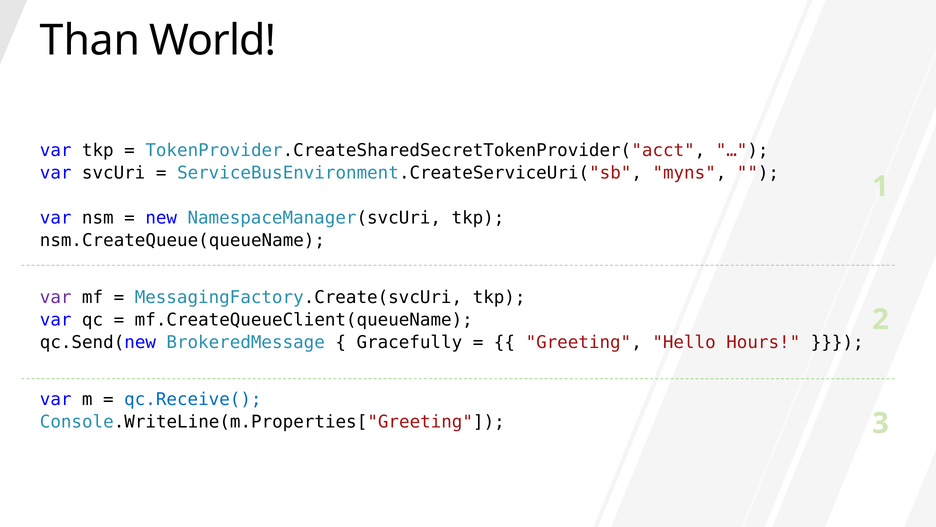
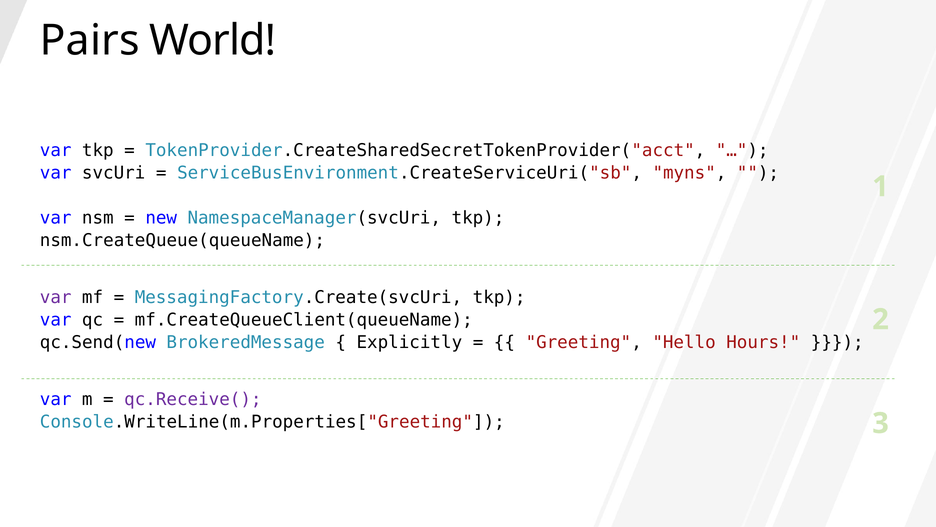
Than: Than -> Pairs (90, 40)
Gracefully: Gracefully -> Explicitly (409, 342)
qc.Receive( colour: blue -> purple (193, 399)
